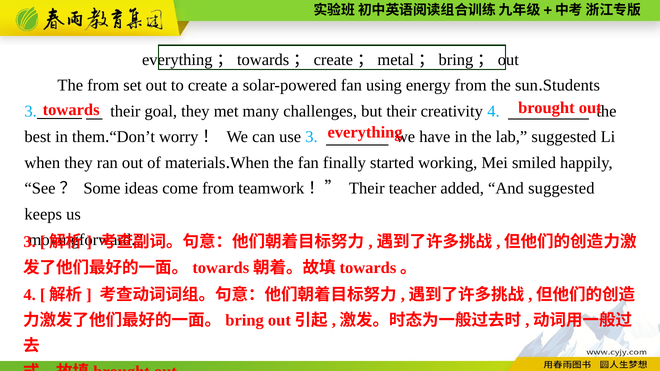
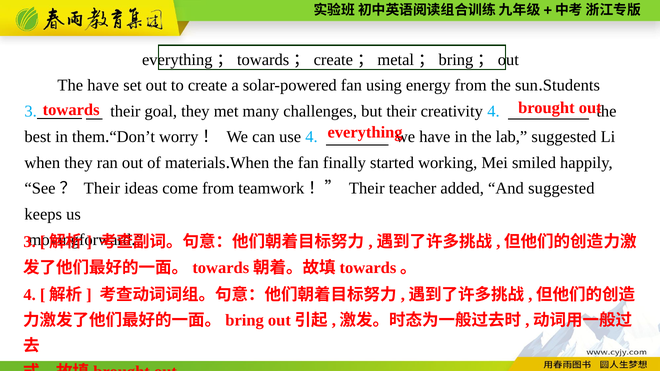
The from: from -> have (103, 86)
use 3: 3 -> 4 (312, 137)
See？ Some: Some -> Their (102, 189)
